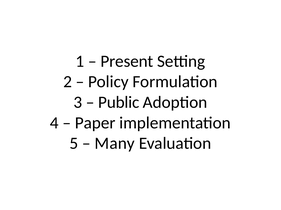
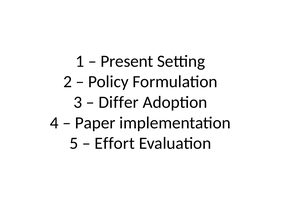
Public: Public -> Differ (119, 103)
Many: Many -> Effort (115, 144)
